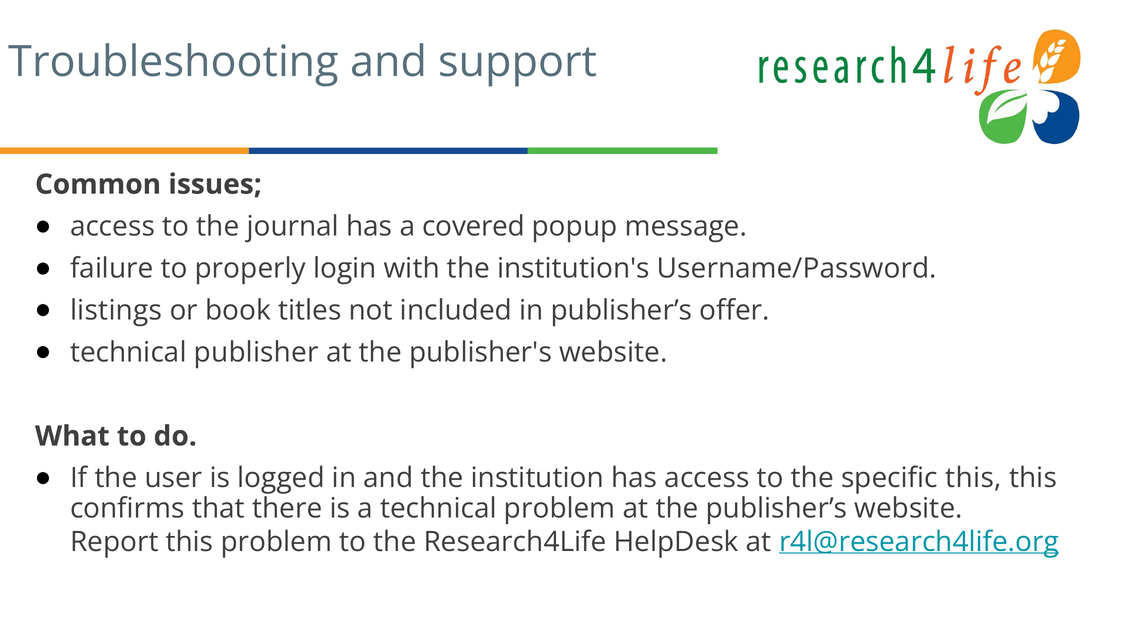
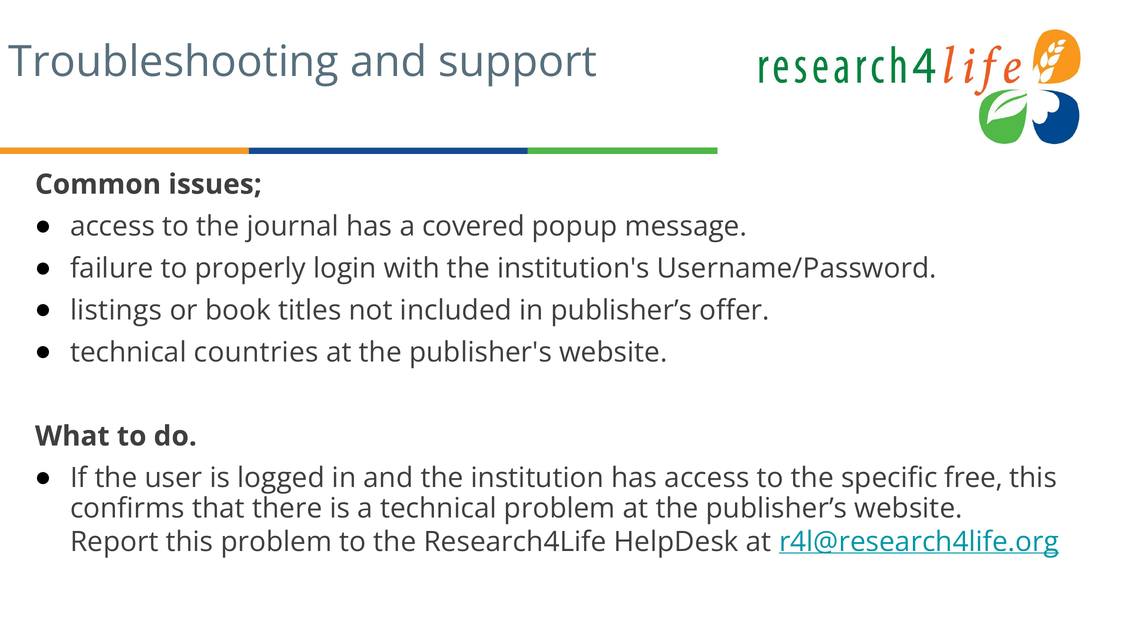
publisher: publisher -> countries (256, 352)
specific this: this -> free (974, 478)
